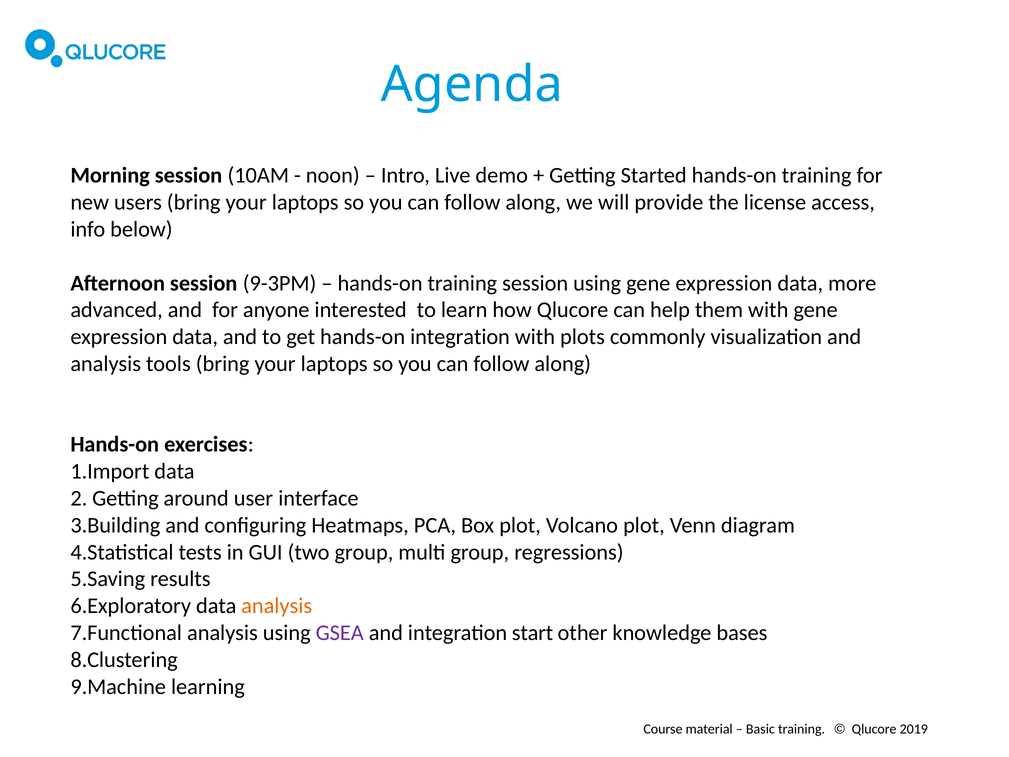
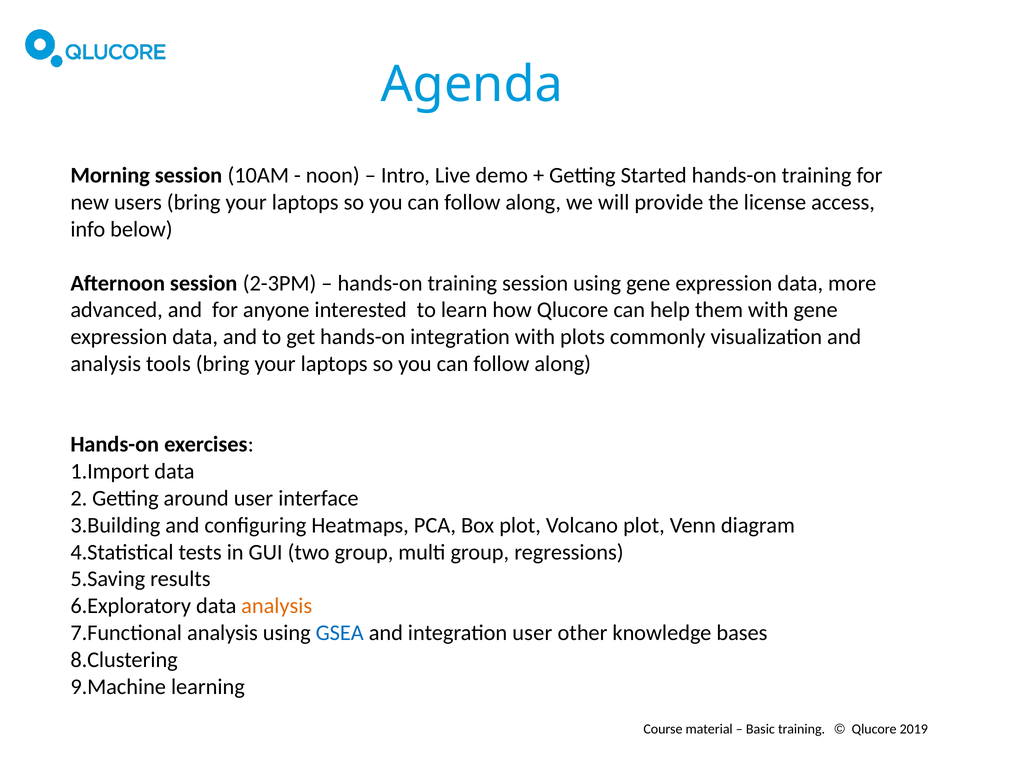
9-3PM: 9-3PM -> 2-3PM (280, 283)
GSEA colour: purple -> blue (340, 633)
integration start: start -> user (532, 633)
